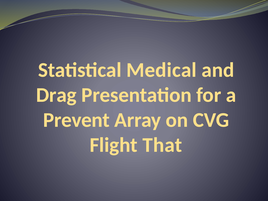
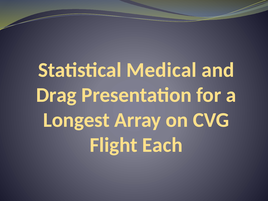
Prevent: Prevent -> Longest (76, 120)
That: That -> Each (162, 145)
